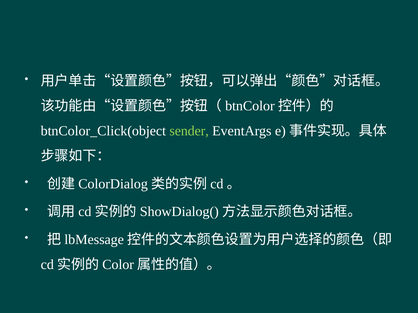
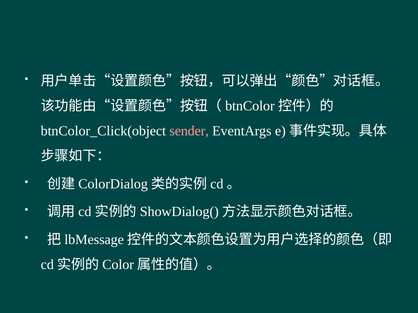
sender colour: light green -> pink (189, 131)
